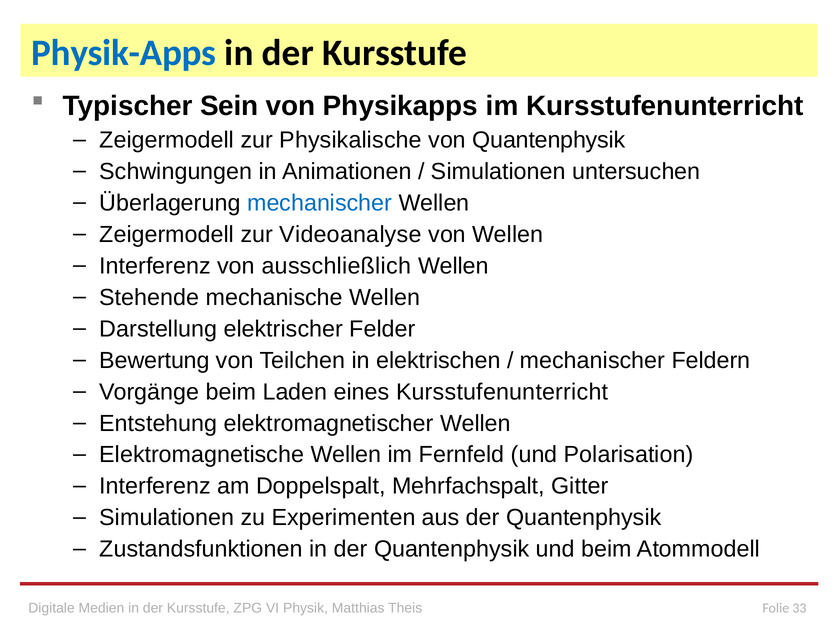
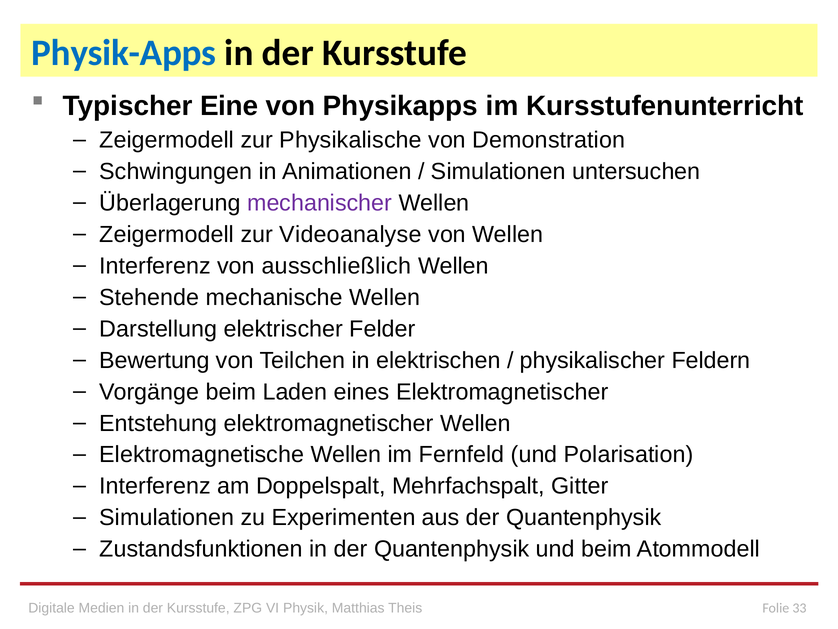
Sein: Sein -> Eine (229, 106)
von Quantenphysik: Quantenphysik -> Demonstration (549, 140)
mechanischer colour: blue -> purple (320, 203)
mechanischer: mechanischer -> physikalischer (593, 360)
eines Kursstufenunterricht: Kursstufenunterricht -> Elektromagnetischer (502, 392)
